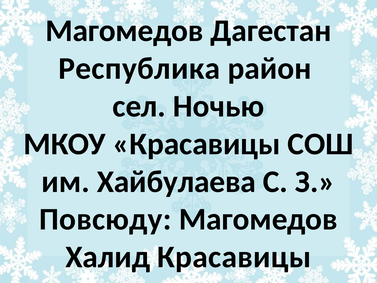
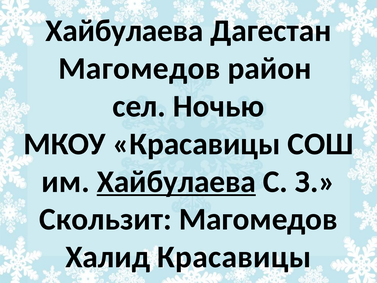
Магомедов: Магомедов -> Хайбулаева (124, 31)
Республика: Республика -> Магомедов (139, 68)
Хайбулаева underline: none -> present (176, 181)
Повсюду: Повсюду -> Скользит (105, 219)
